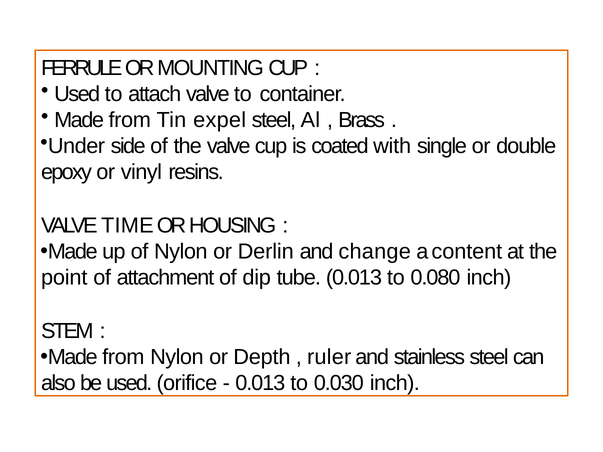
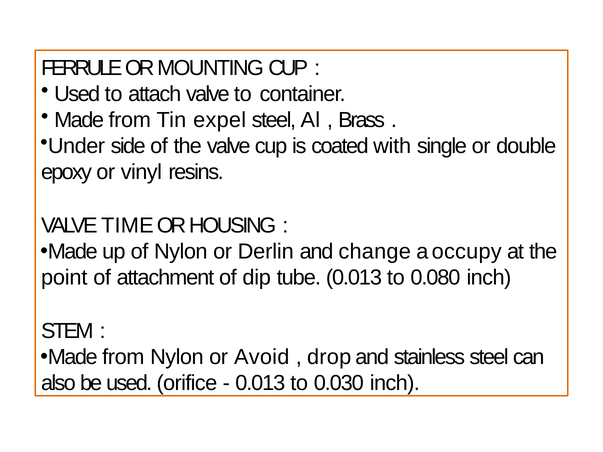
content: content -> occupy (467, 252)
Depth: Depth -> Avoid (262, 357)
ruler: ruler -> drop (329, 357)
